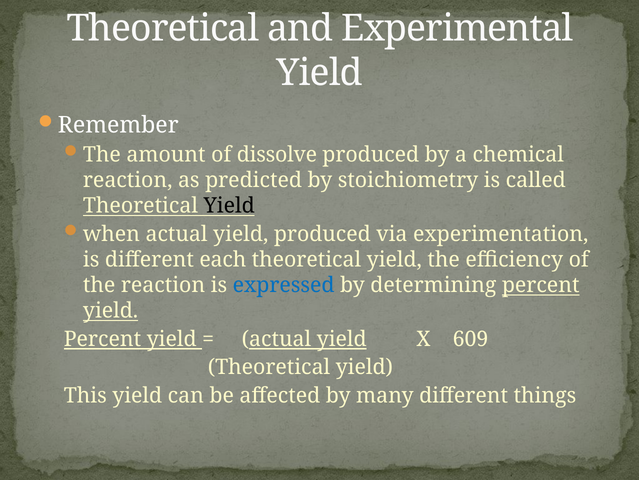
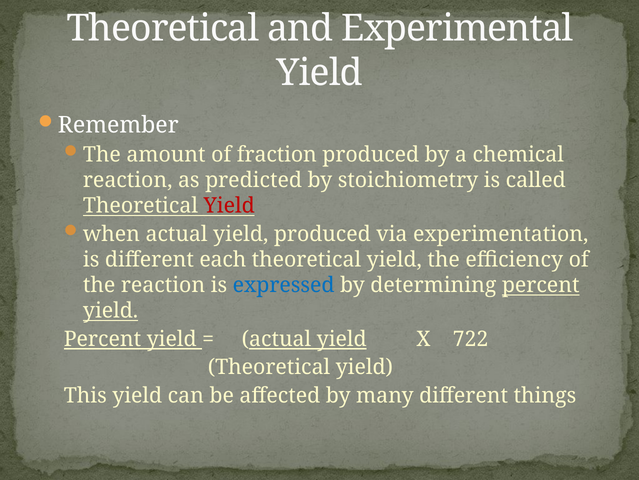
dissolve: dissolve -> fraction (277, 154)
Yield colour: black -> red (229, 205)
609: 609 -> 722 (470, 339)
